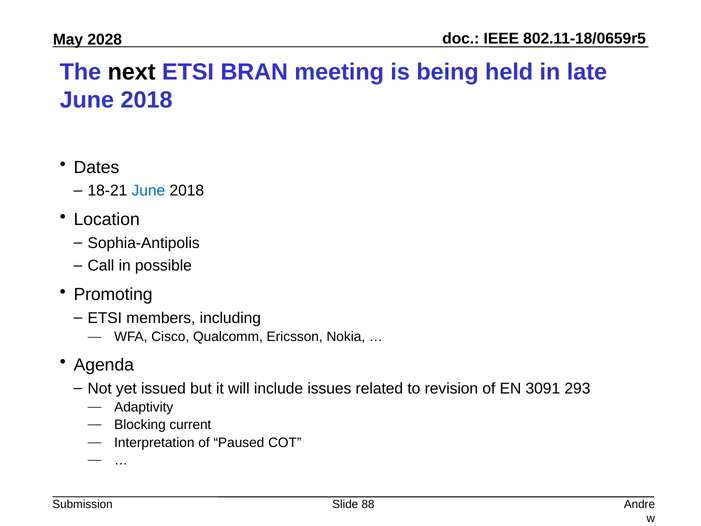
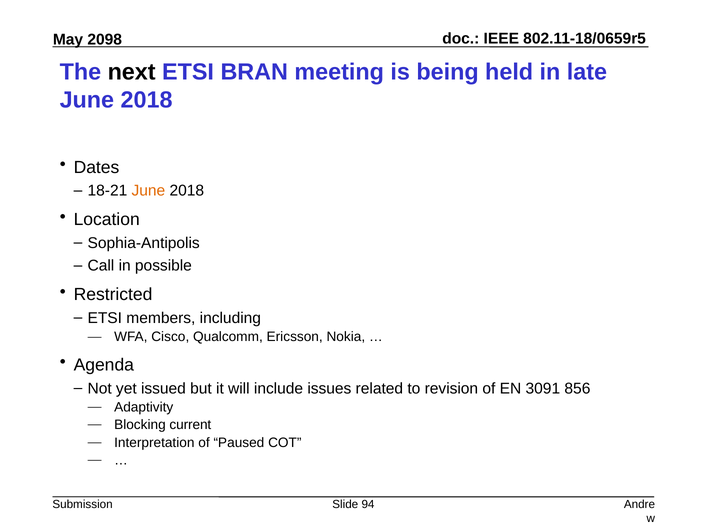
2028: 2028 -> 2098 (105, 40)
June colour: blue -> orange (148, 191)
Promoting: Promoting -> Restricted (113, 294)
293: 293 -> 856 (577, 388)
88: 88 -> 94 (368, 504)
